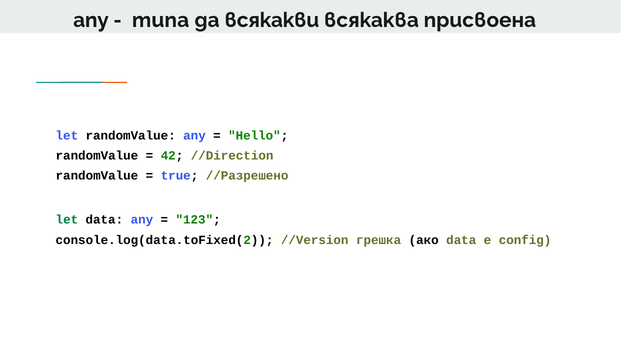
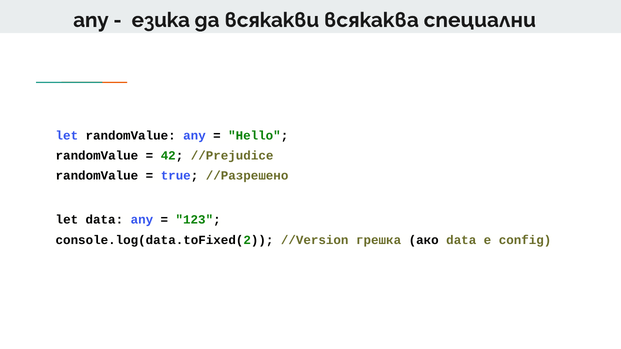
типа: типа -> езика (161, 20)
присвоена: присвоена -> специални (480, 20)
//Direction: //Direction -> //Prejudice (232, 156)
let colour: green -> black (67, 220)
